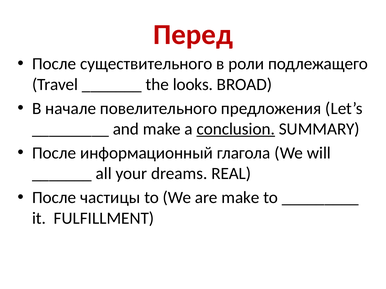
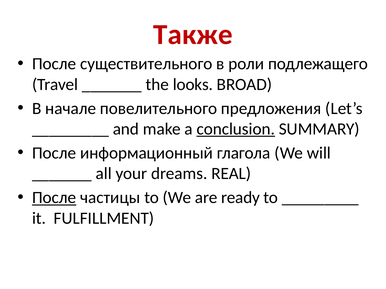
Перед: Перед -> Также (193, 35)
После underline: none -> present (54, 198)
are make: make -> ready (240, 198)
